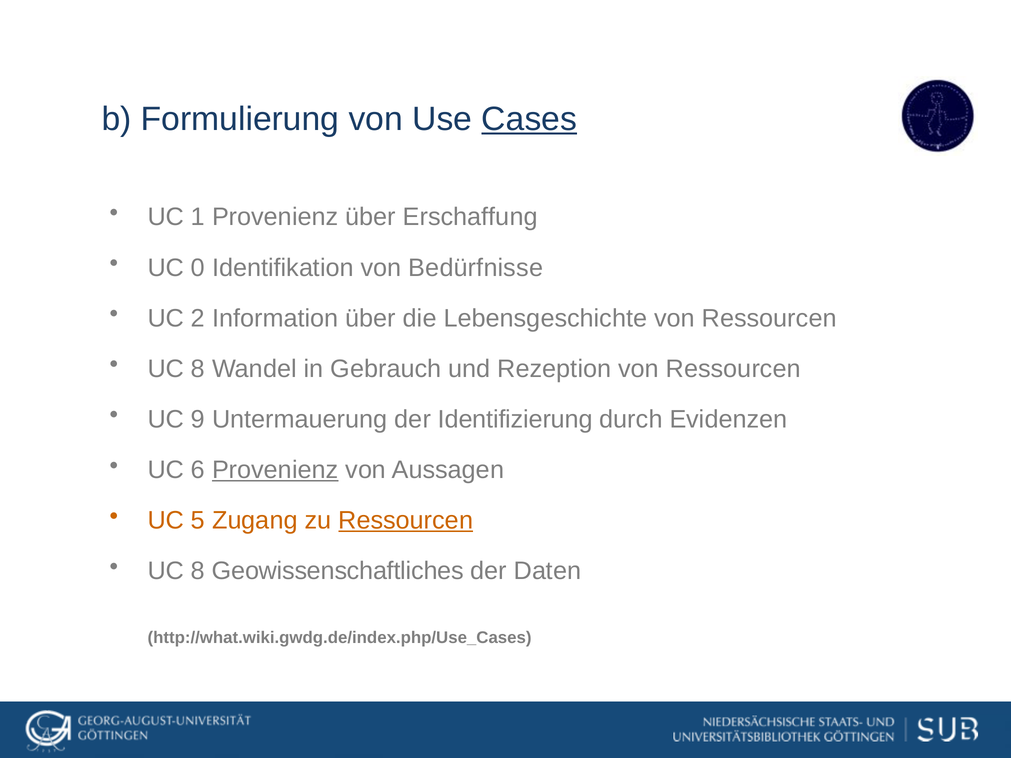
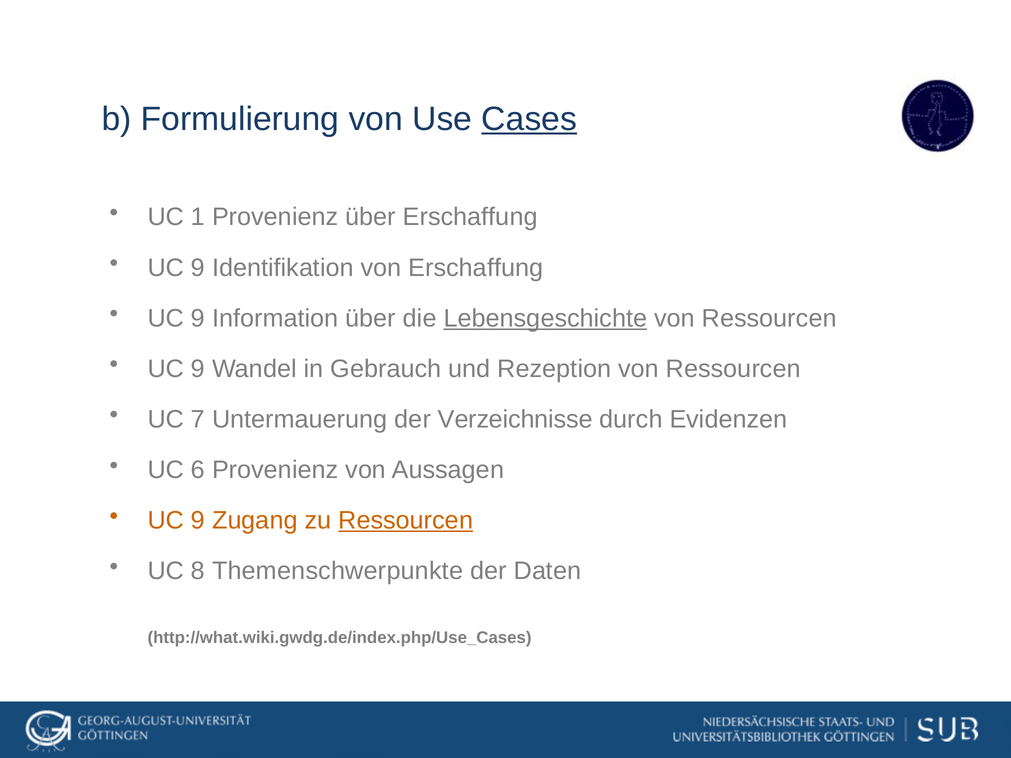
0: 0 -> 9 (198, 268)
von Bedürfnisse: Bedürfnisse -> Erschaffung (476, 268)
2: 2 -> 9 (198, 318)
Lebensgeschichte underline: none -> present (545, 318)
8: 8 -> 9 (198, 369)
9: 9 -> 7 (198, 419)
Identifizierung: Identifizierung -> Verzeichnisse (515, 419)
Provenienz underline: present -> none (275, 470)
5: 5 -> 9 (198, 521)
Geowissenschaftliches: Geowissenschaftliches -> Themenschwerpunkte (338, 571)
